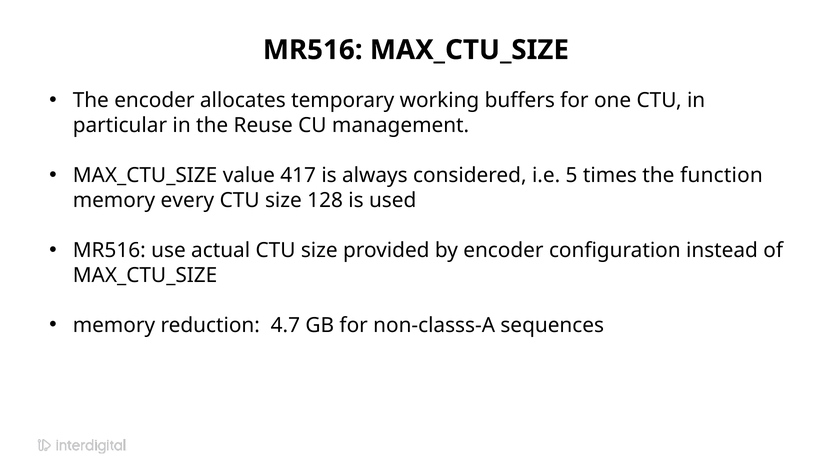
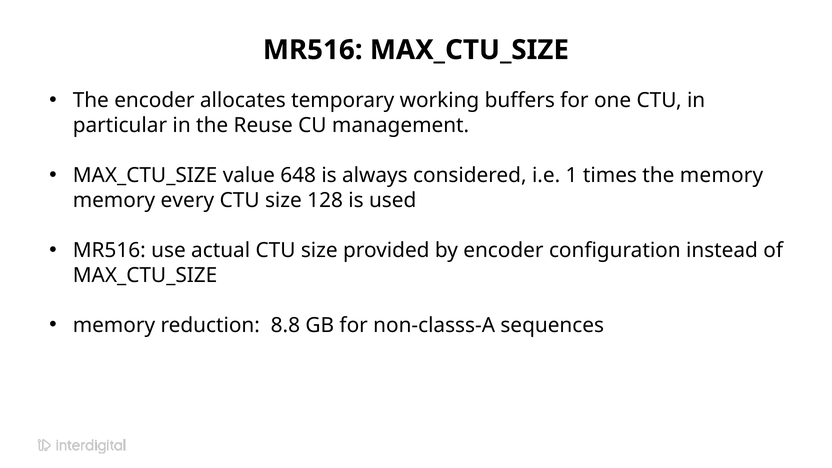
417: 417 -> 648 (298, 175)
5: 5 -> 1 (572, 175)
the function: function -> memory (722, 175)
4.7: 4.7 -> 8.8 (285, 325)
